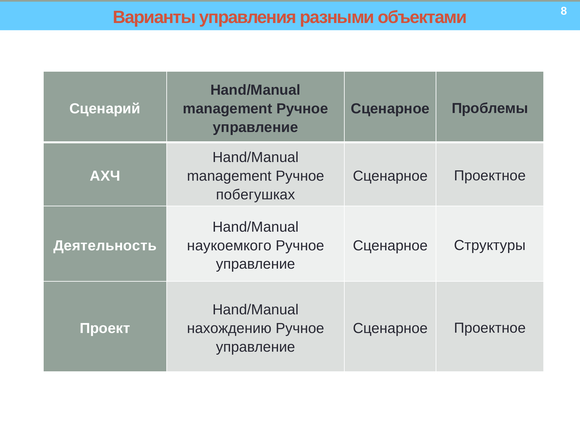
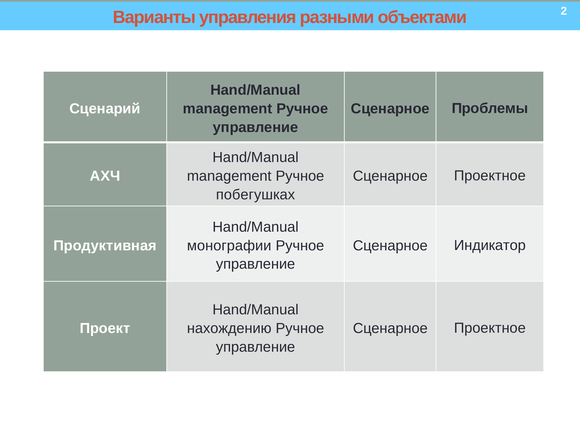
8: 8 -> 2 (564, 11)
Деятельность: Деятельность -> Продуктивная (105, 246)
наукоемкого: наукоемкого -> монографии (229, 246)
Структуры: Структуры -> Индикатор (490, 245)
